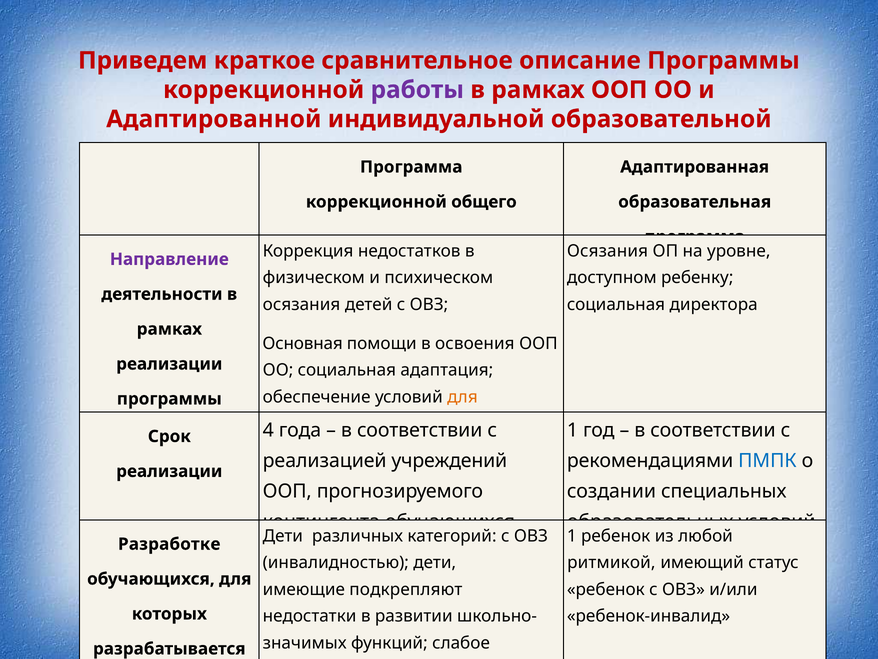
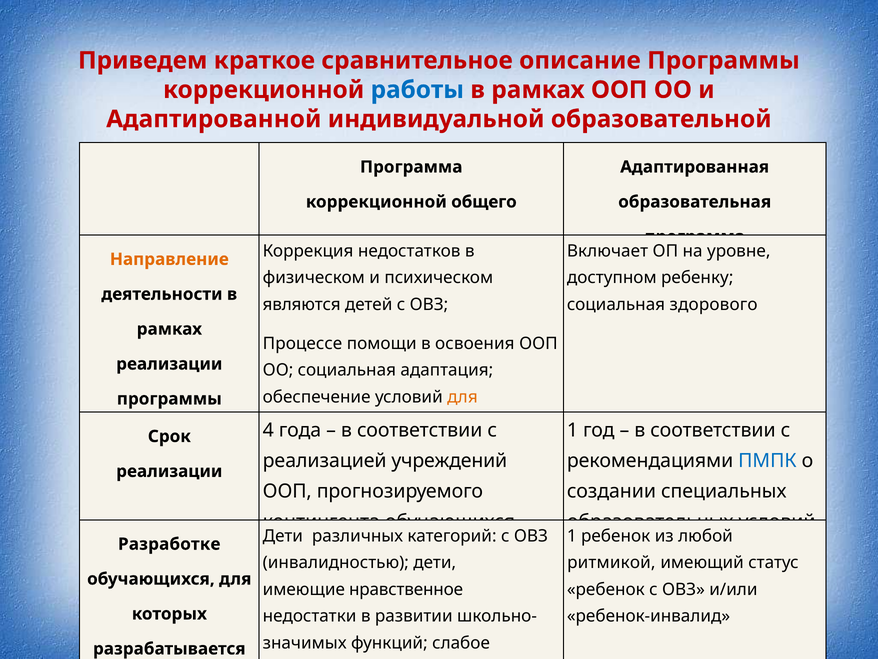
работы colour: purple -> blue (417, 90)
Осязания: Осязания -> Включает (608, 251)
Направление colour: purple -> orange (169, 259)
осязания: осязания -> являются (302, 304)
директора: директора -> здорового (714, 304)
Основная: Основная -> Процессе (303, 343)
подкрепляют: подкрепляют -> нравственное (406, 589)
